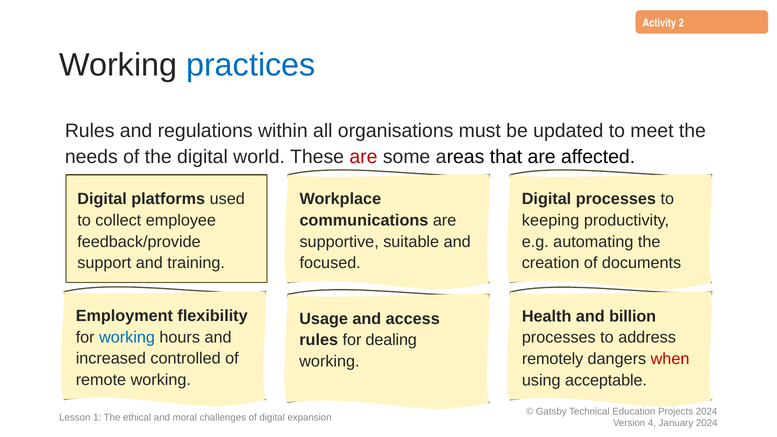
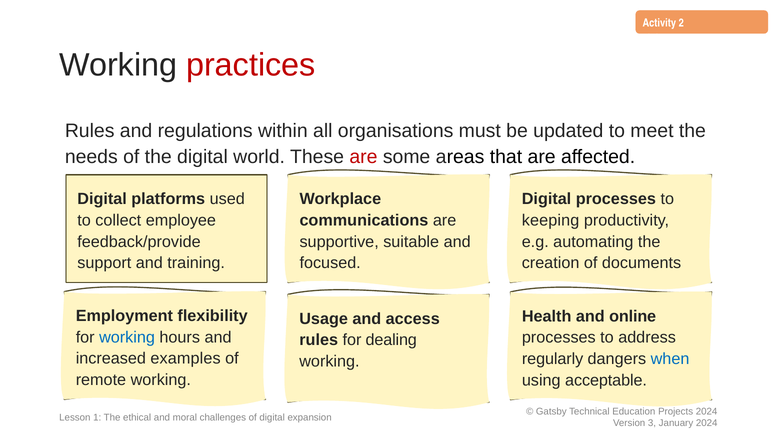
practices colour: blue -> red (251, 65)
billion: billion -> online (633, 316)
controlled: controlled -> examples (186, 359)
remotely: remotely -> regularly (553, 359)
when colour: red -> blue (670, 359)
4: 4 -> 3 (652, 423)
